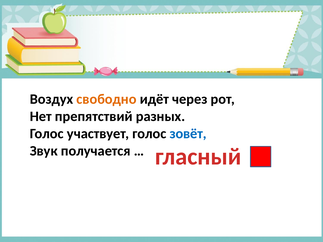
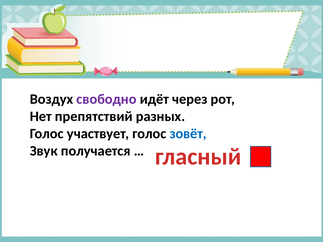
свободно colour: orange -> purple (106, 99)
